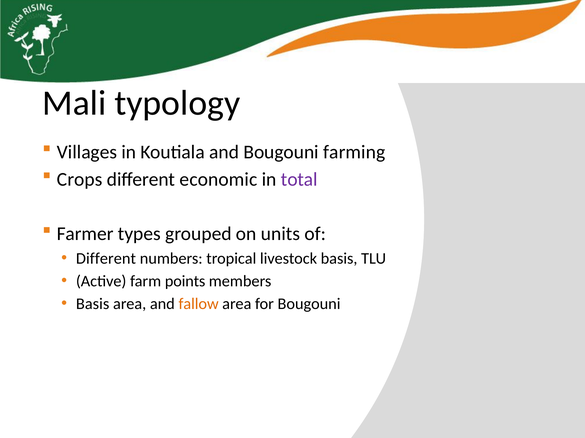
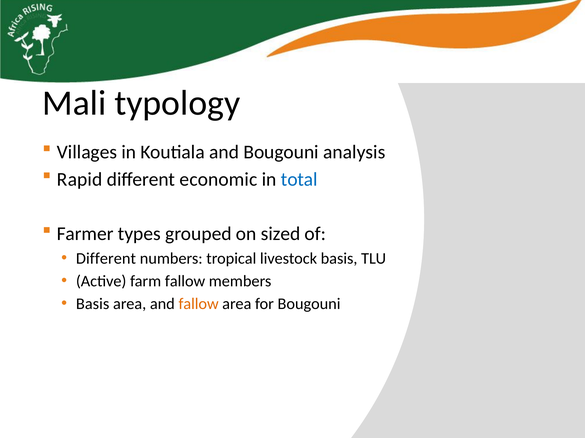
farming: farming -> analysis (354, 152)
Crops: Crops -> Rapid (80, 180)
total colour: purple -> blue (299, 180)
units: units -> sized (281, 234)
farm points: points -> fallow (185, 282)
